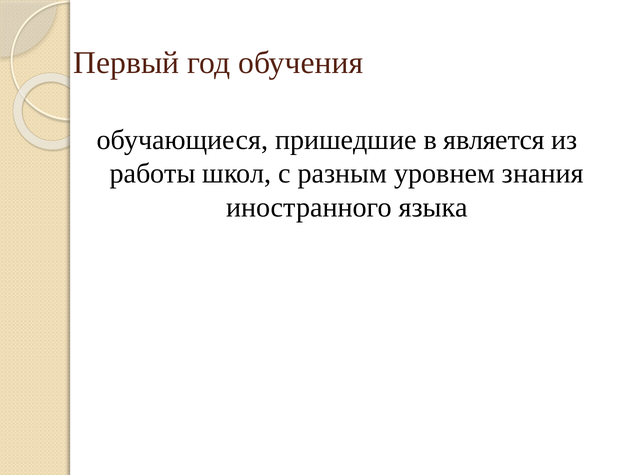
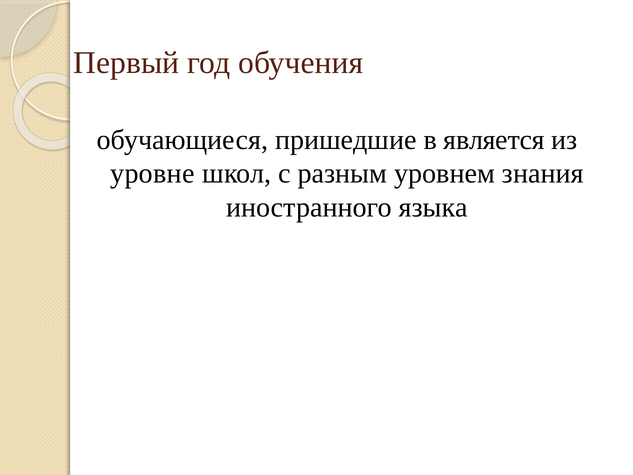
работы: работы -> уровне (152, 174)
